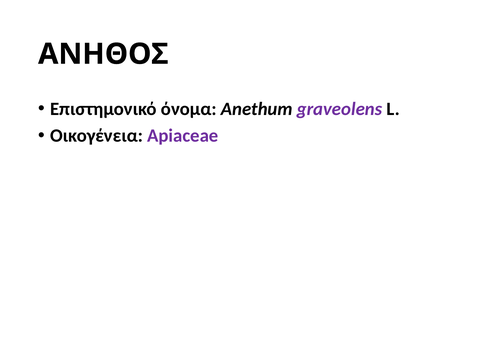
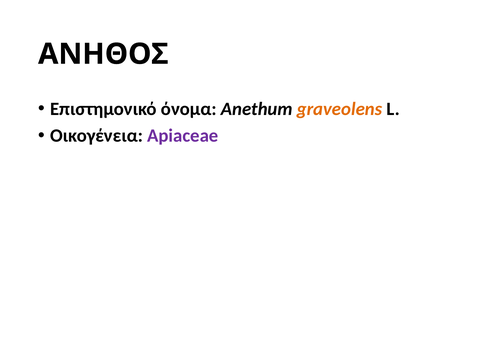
graveolens colour: purple -> orange (339, 109)
